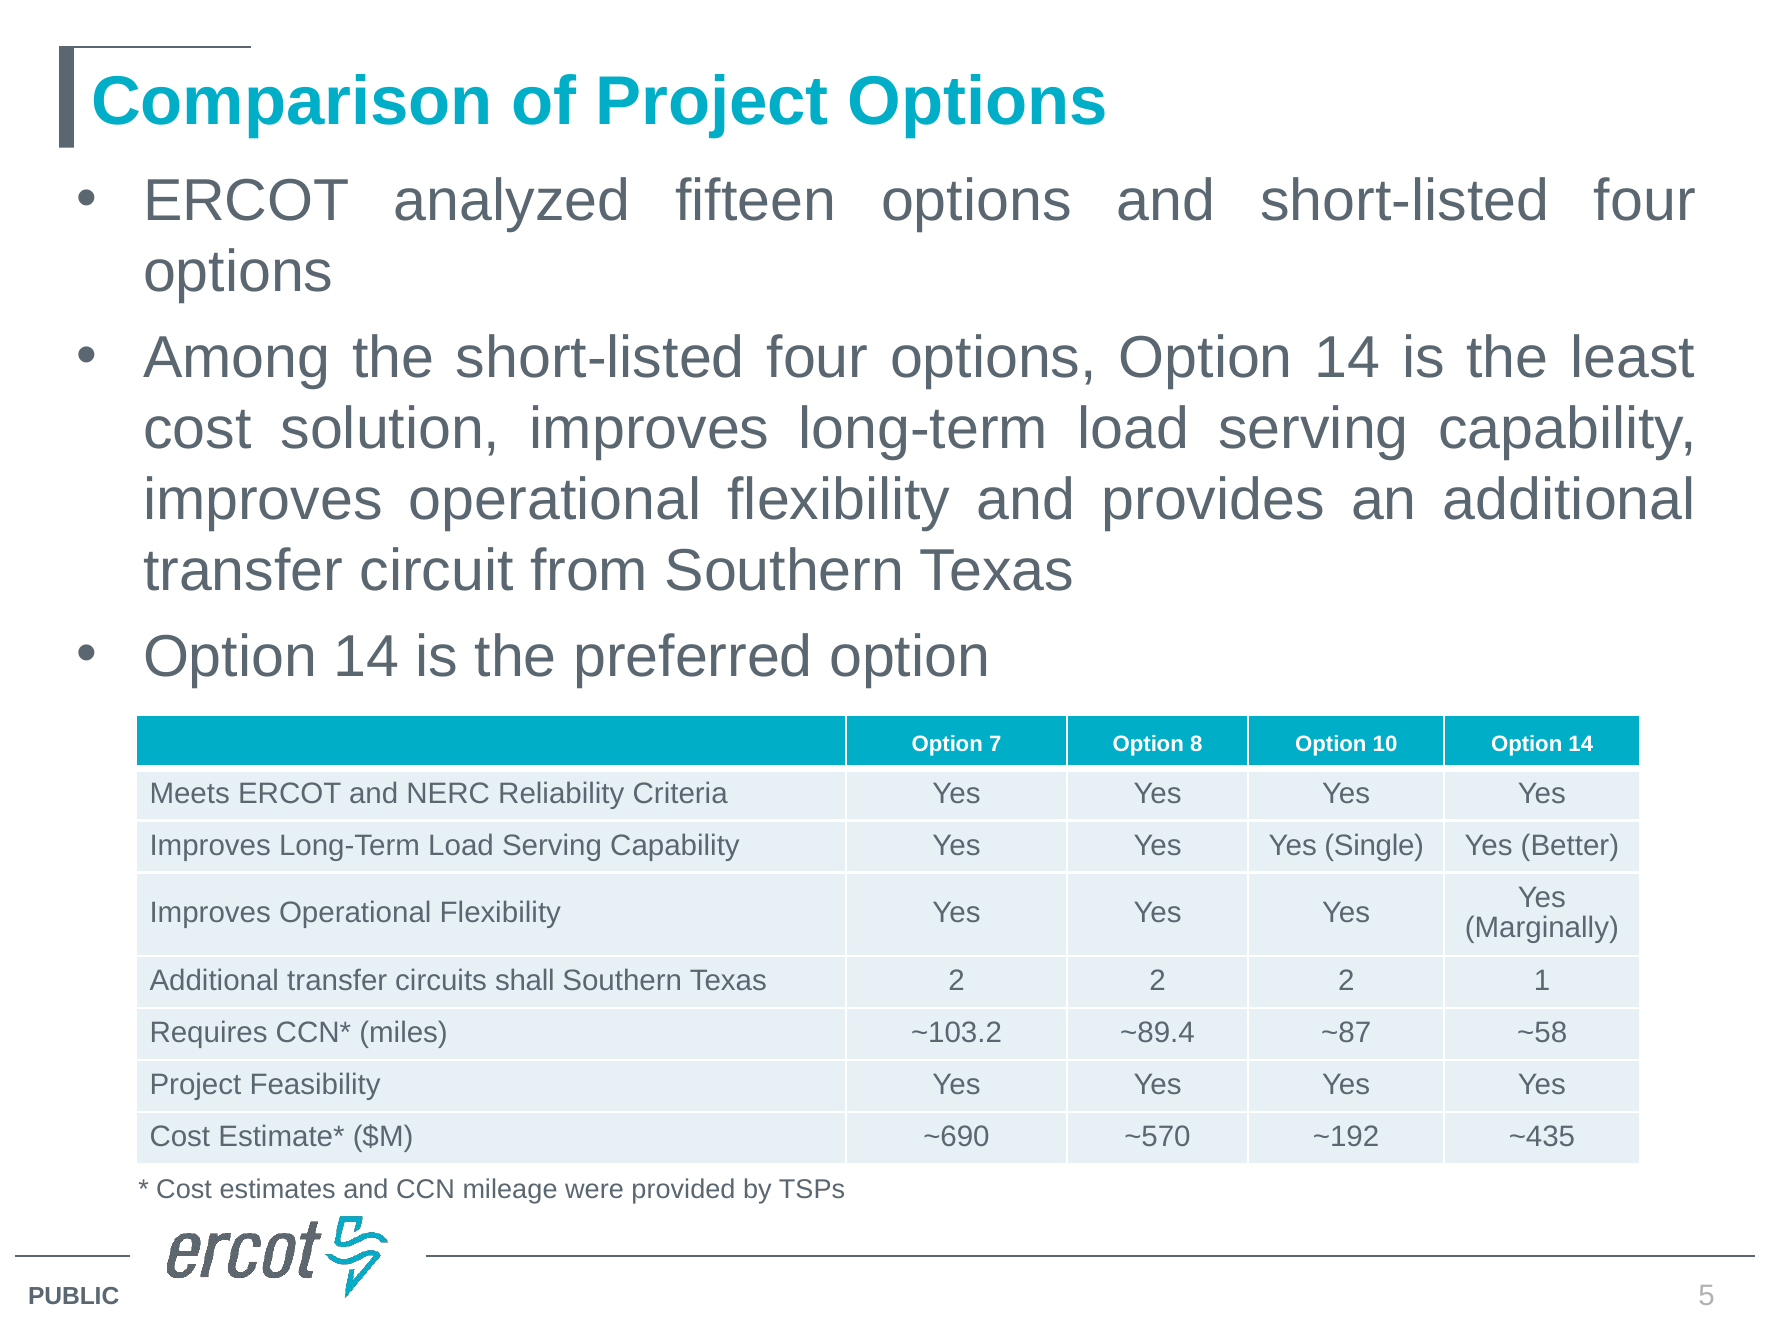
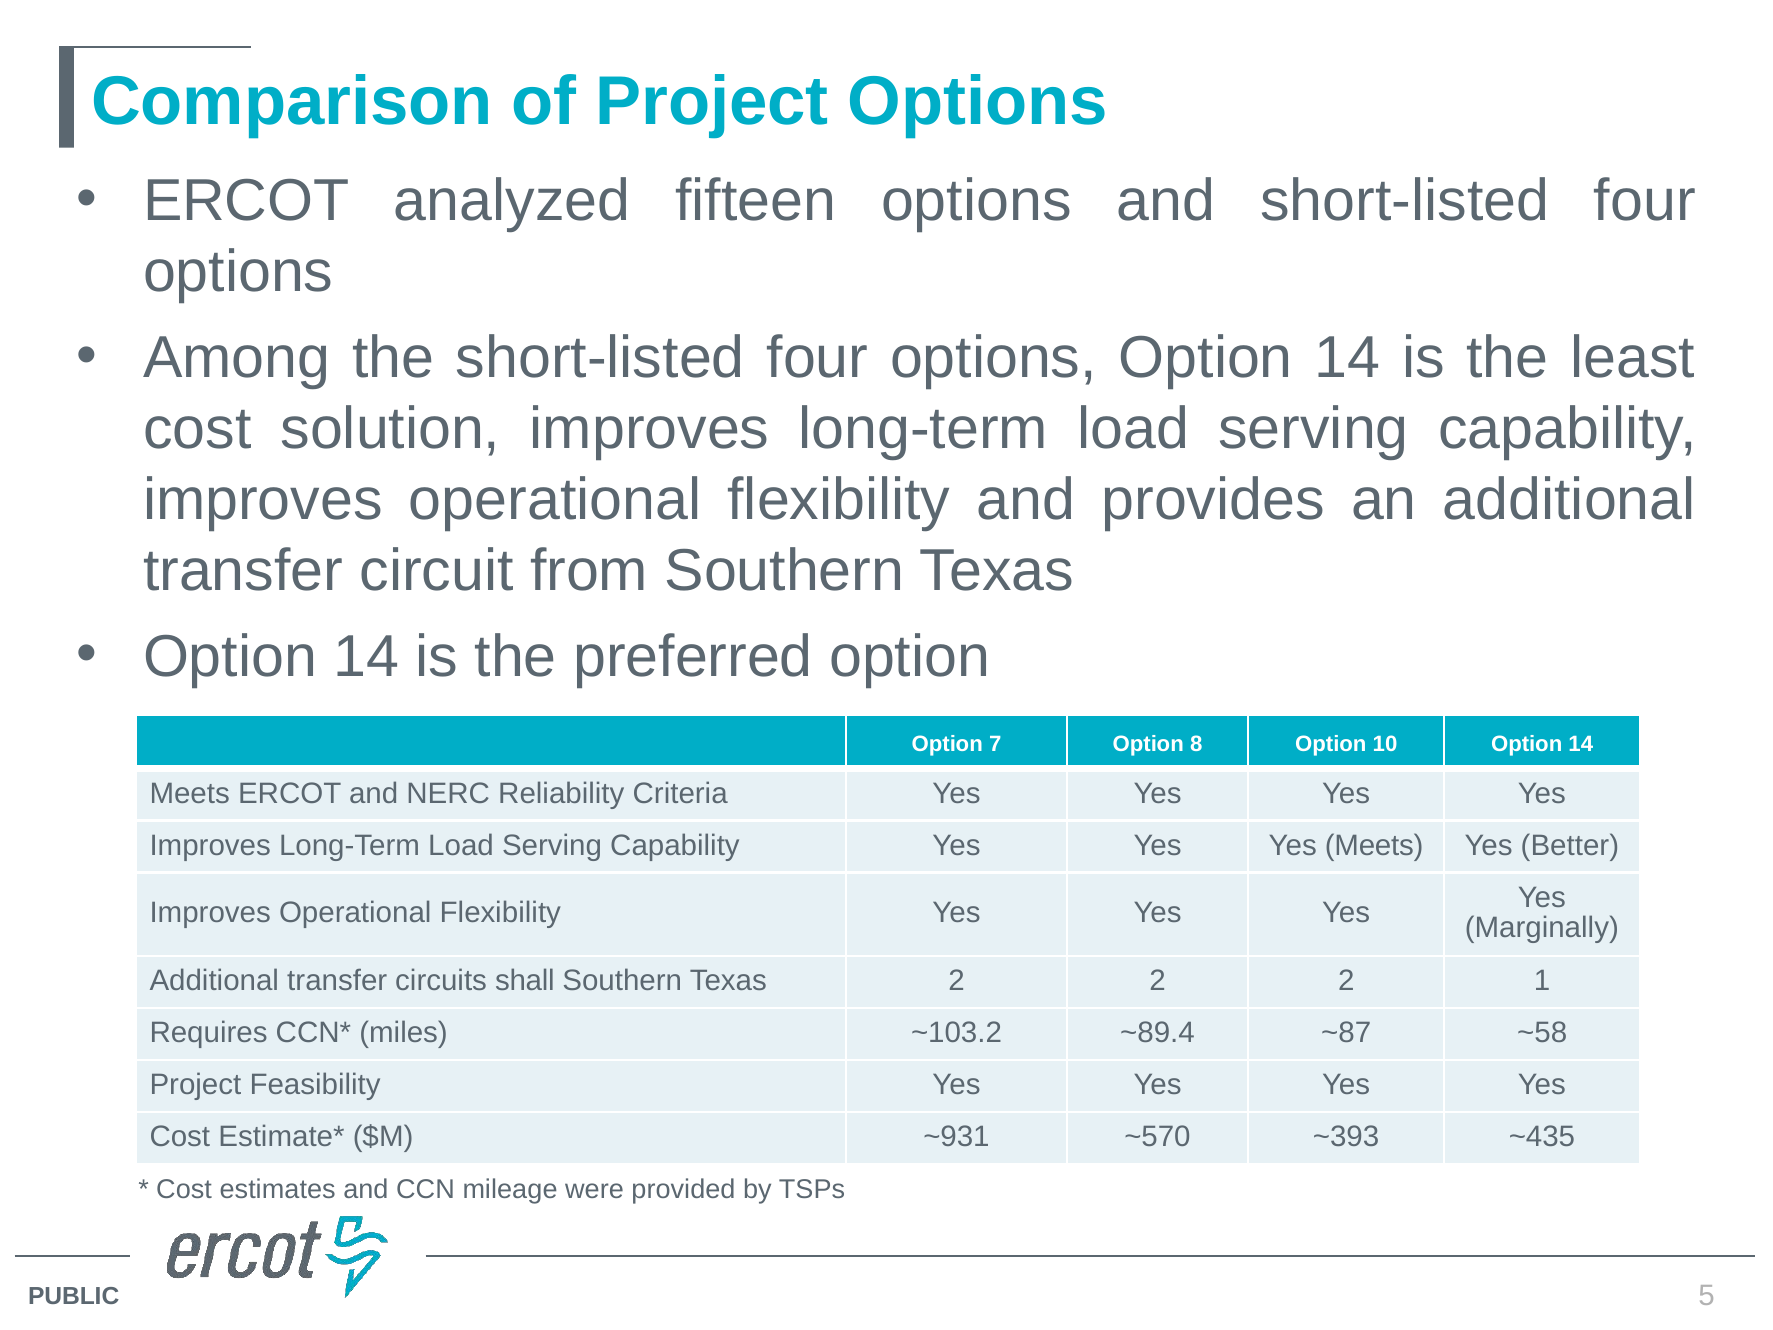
Yes Single: Single -> Meets (1374, 845)
~690: ~690 -> ~931 (956, 1136)
~192: ~192 -> ~393 (1346, 1136)
